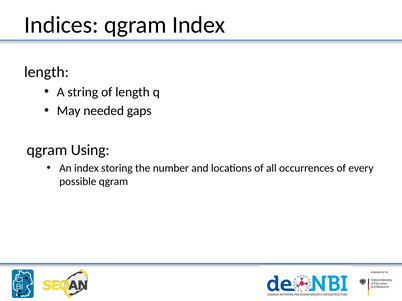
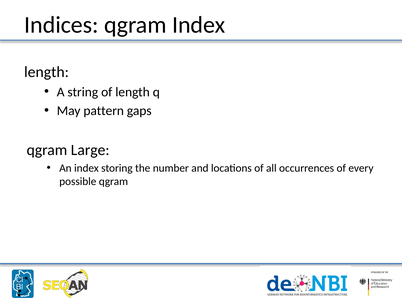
needed: needed -> pattern (104, 111)
Using: Using -> Large (90, 150)
